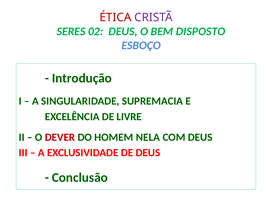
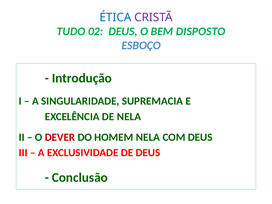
ÉTICA colour: red -> blue (115, 17)
SERES: SERES -> TUDO (71, 31)
DE LIVRE: LIVRE -> NELA (129, 117)
